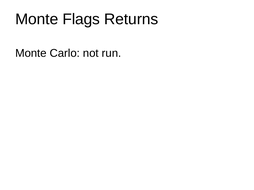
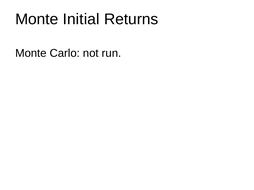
Flags: Flags -> Initial (81, 19)
